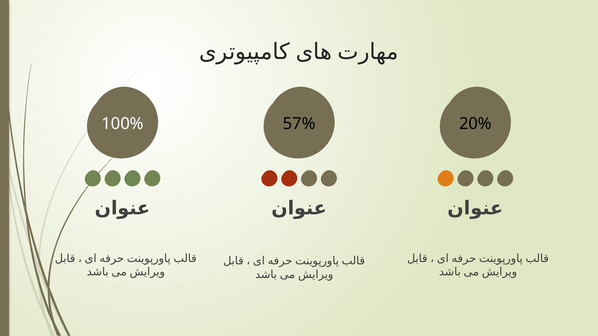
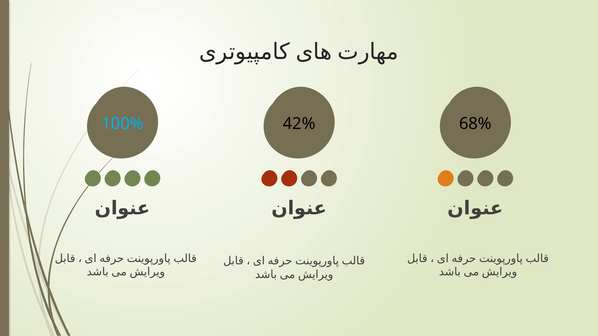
100% colour: white -> light blue (123, 124)
57%: 57% -> 42% (299, 124)
20%: 20% -> 68% (475, 124)
